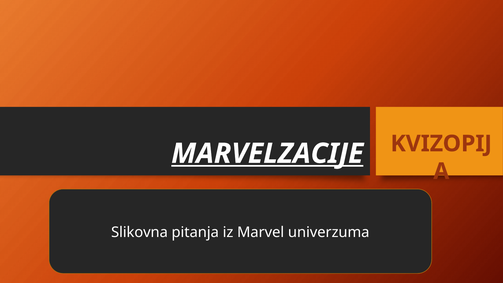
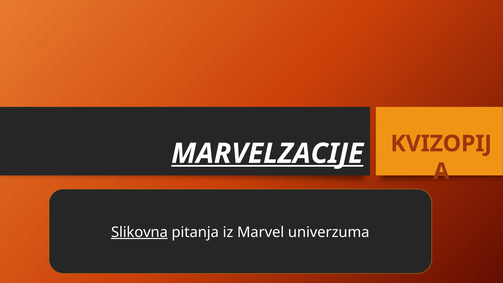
Slikovna underline: none -> present (139, 232)
